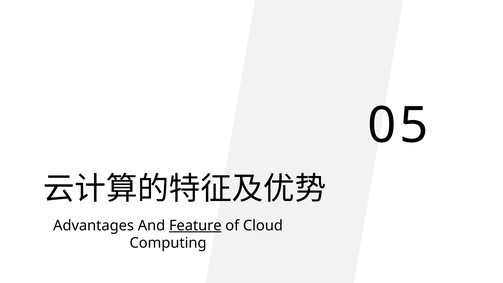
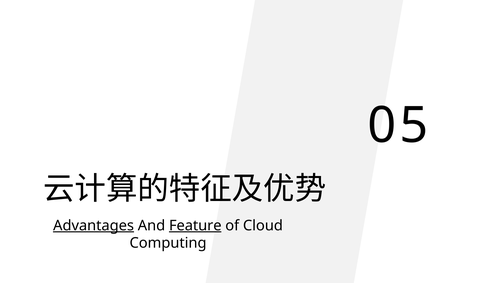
Advantages underline: none -> present (94, 225)
